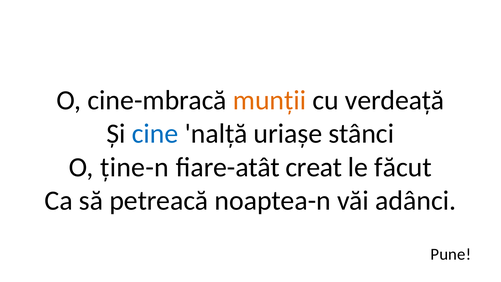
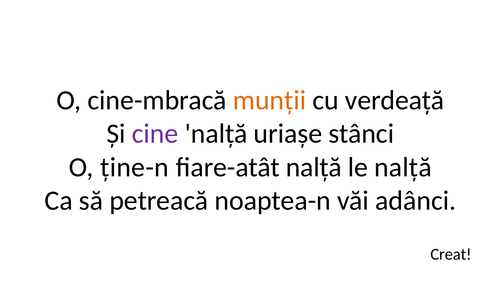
cine colour: blue -> purple (155, 134)
fiare-atât creat: creat -> nalță (314, 167)
le făcut: făcut -> nalță (403, 167)
Pune: Pune -> Creat (451, 254)
